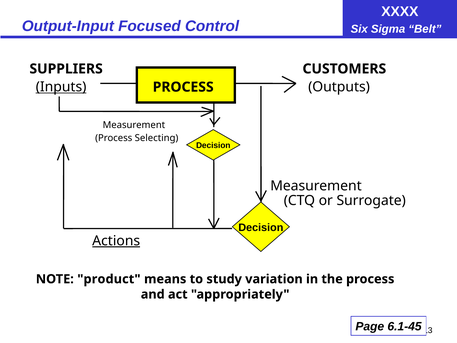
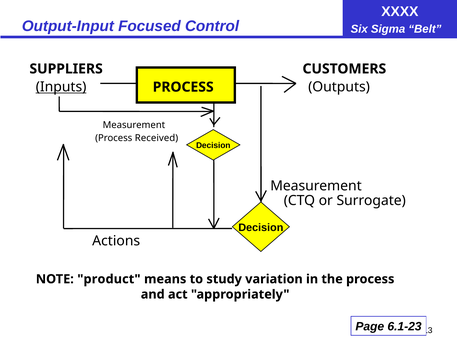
Selecting: Selecting -> Received (157, 138)
Actions underline: present -> none (116, 241)
6.1-45: 6.1-45 -> 6.1-23 (405, 326)
